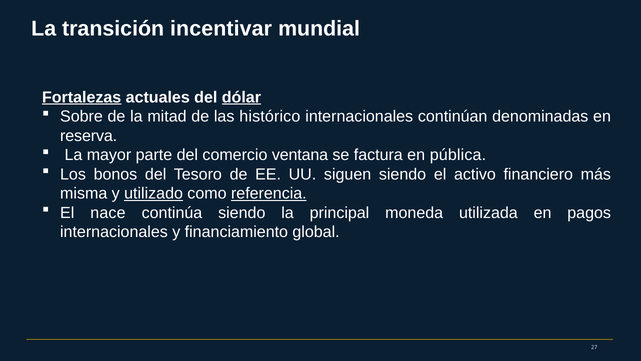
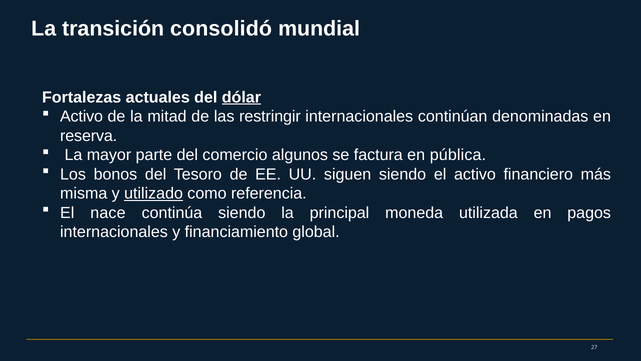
incentivar: incentivar -> consolidó (221, 28)
Fortalezas underline: present -> none (82, 97)
Sobre: Sobre -> Activo (82, 116)
histórico: histórico -> restringir (270, 116)
ventana: ventana -> algunos (300, 155)
referencia underline: present -> none (269, 193)
